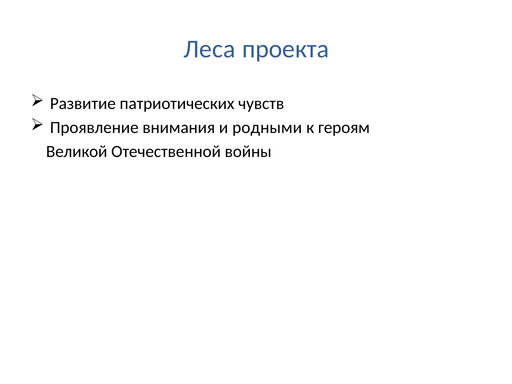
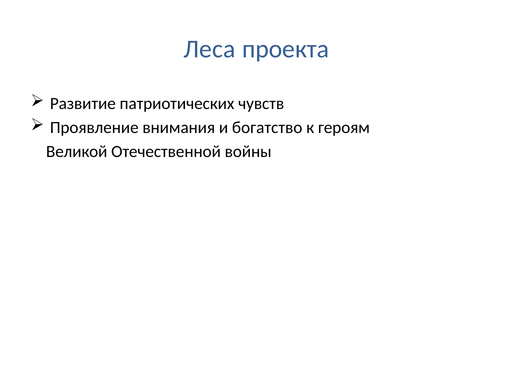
родными: родными -> богатство (267, 127)
